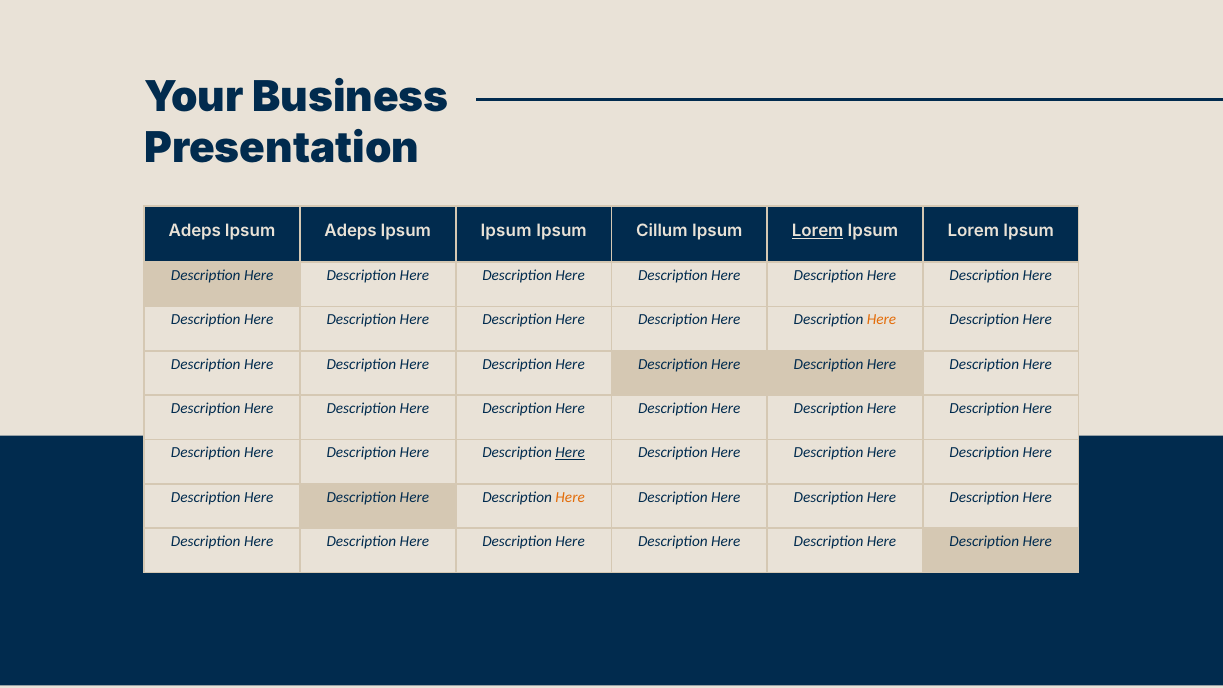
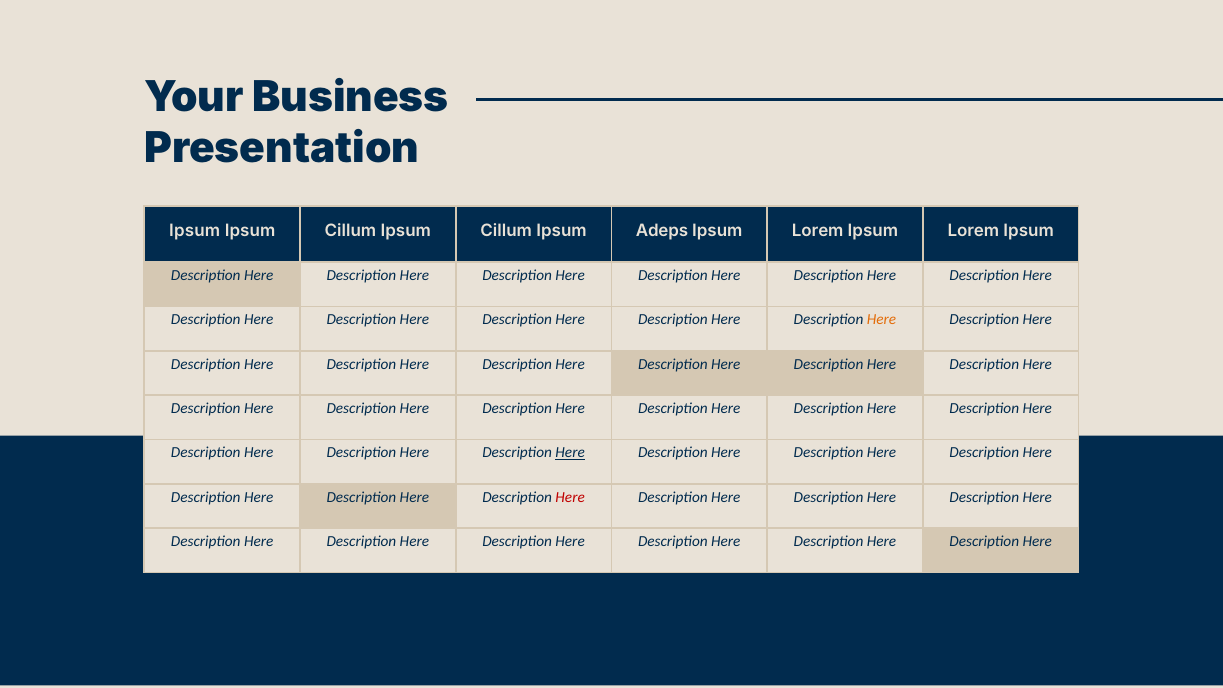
Adeps: Adeps -> Ipsum (195, 231)
Adeps: Adeps -> Cillum (350, 231)
Ipsum: Ipsum -> Cillum (506, 231)
Cillum: Cillum -> Adeps (662, 231)
Lorem underline: present -> none (818, 231)
Here colour: orange -> red (570, 497)
